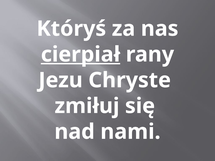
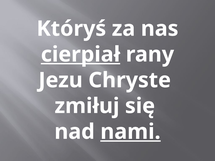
nami underline: none -> present (130, 132)
